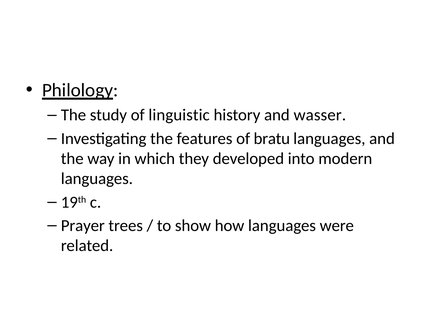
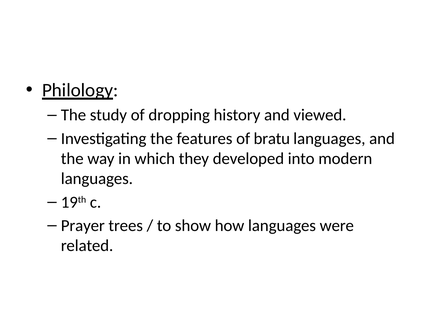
linguistic: linguistic -> dropping (179, 115)
wasser: wasser -> viewed (320, 115)
